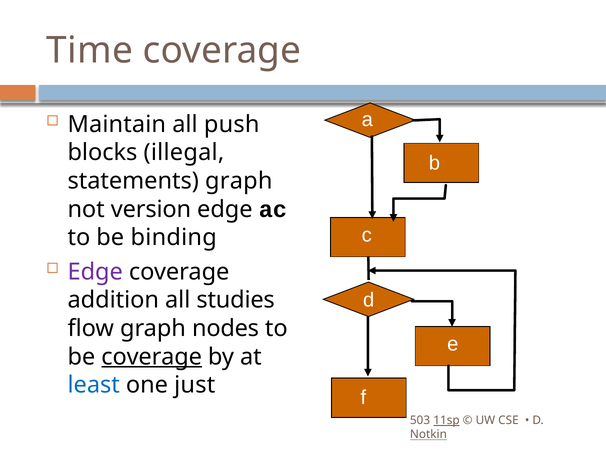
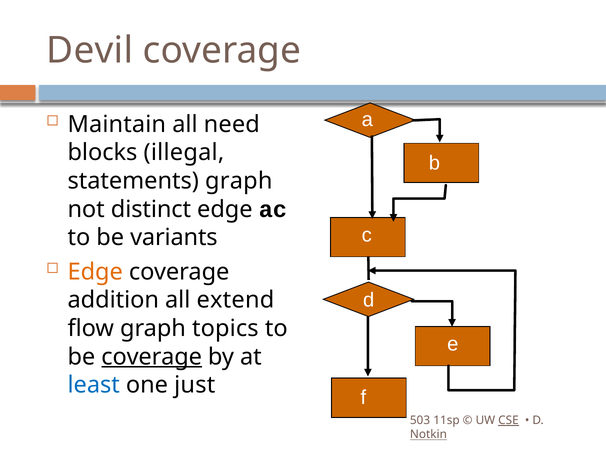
Time: Time -> Devil (90, 51)
push: push -> need (232, 124)
version: version -> distinct (151, 209)
binding: binding -> variants (174, 237)
Edge colour: purple -> orange (95, 271)
studies: studies -> extend (235, 300)
nodes: nodes -> topics (225, 328)
11sp underline: present -> none (446, 420)
CSE underline: none -> present (509, 420)
